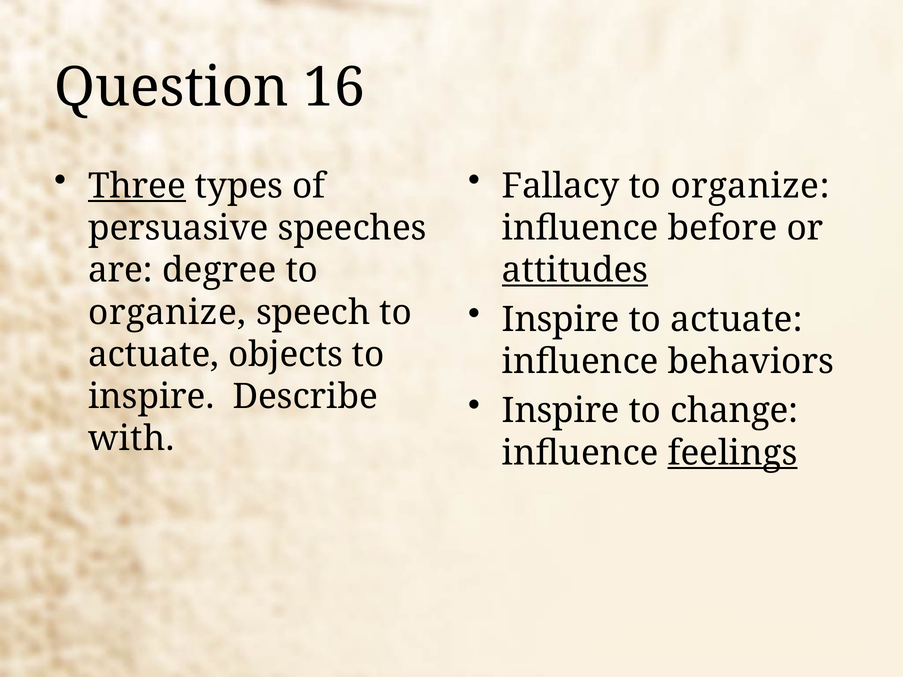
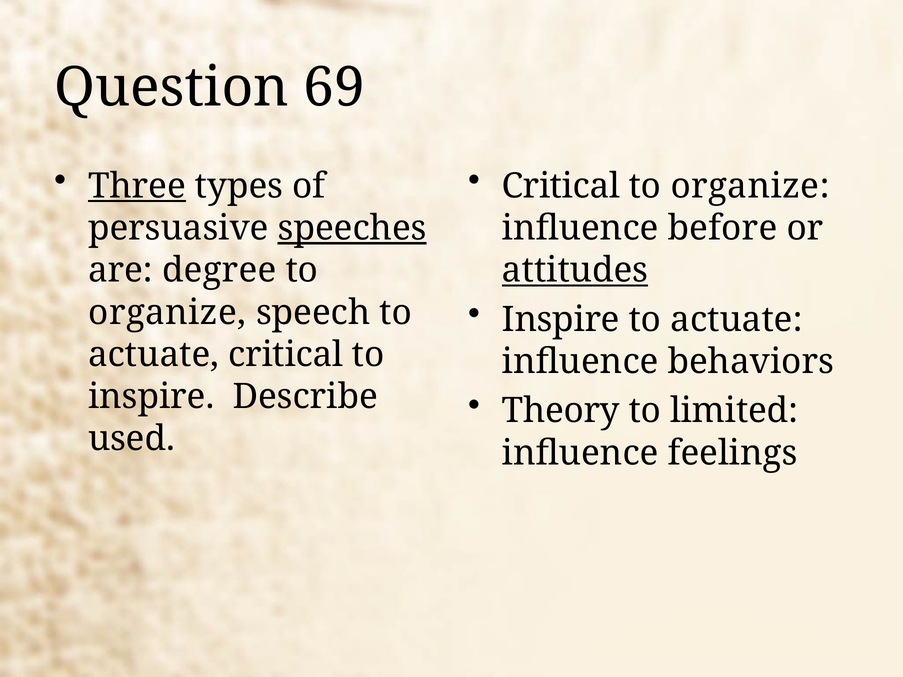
16: 16 -> 69 (334, 87)
Fallacy: Fallacy -> Critical (561, 186)
speeches underline: none -> present (352, 228)
actuate objects: objects -> critical (286, 355)
Inspire: Inspire -> Theory (561, 411)
change: change -> limited (734, 411)
with: with -> used (131, 439)
feelings underline: present -> none (733, 453)
